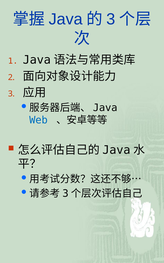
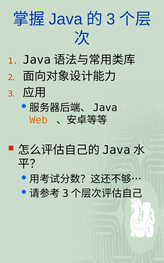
Web colour: blue -> orange (39, 120)
